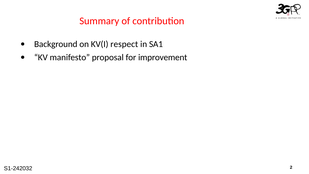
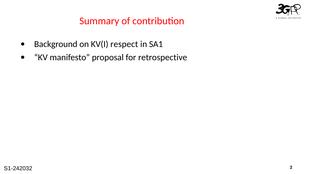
improvement: improvement -> retrospective (163, 57)
